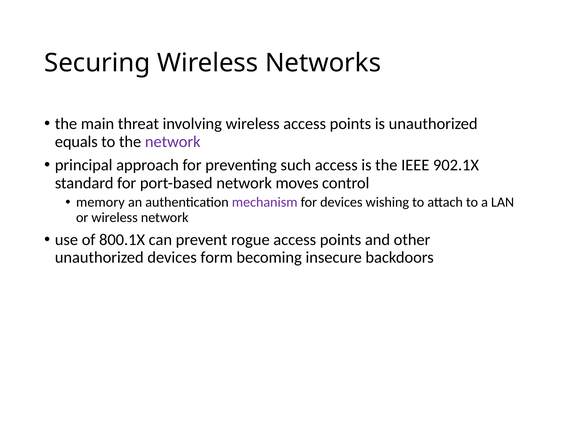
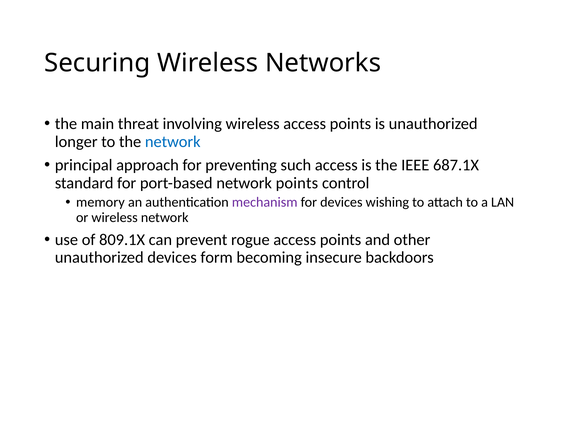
equals: equals -> longer (76, 142)
network colour: purple -> blue (173, 142)
902.1X: 902.1X -> 687.1X (456, 165)
network moves: moves -> points (297, 183)
800.1X: 800.1X -> 809.1X (122, 240)
